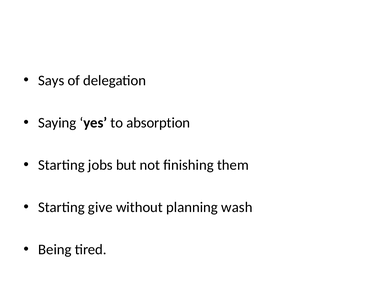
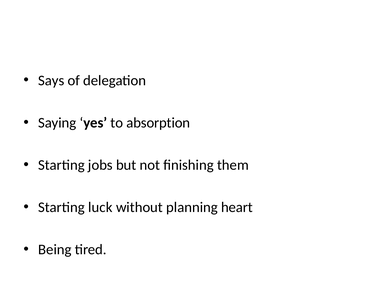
give: give -> luck (100, 207)
wash: wash -> heart (237, 207)
